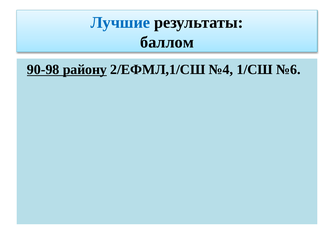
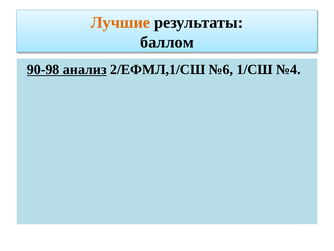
Лучшие colour: blue -> orange (120, 23)
району: району -> анализ (85, 69)
№4: №4 -> №6 (221, 69)
№6: №6 -> №4 (288, 69)
